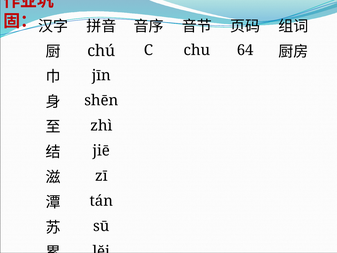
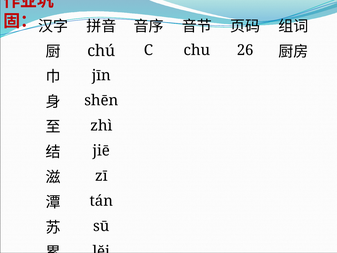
64: 64 -> 26 (245, 50)
